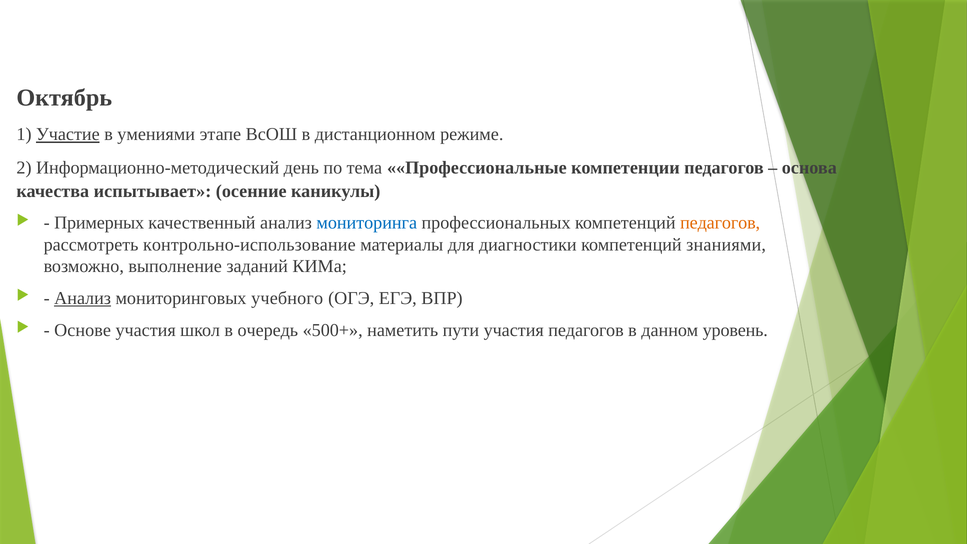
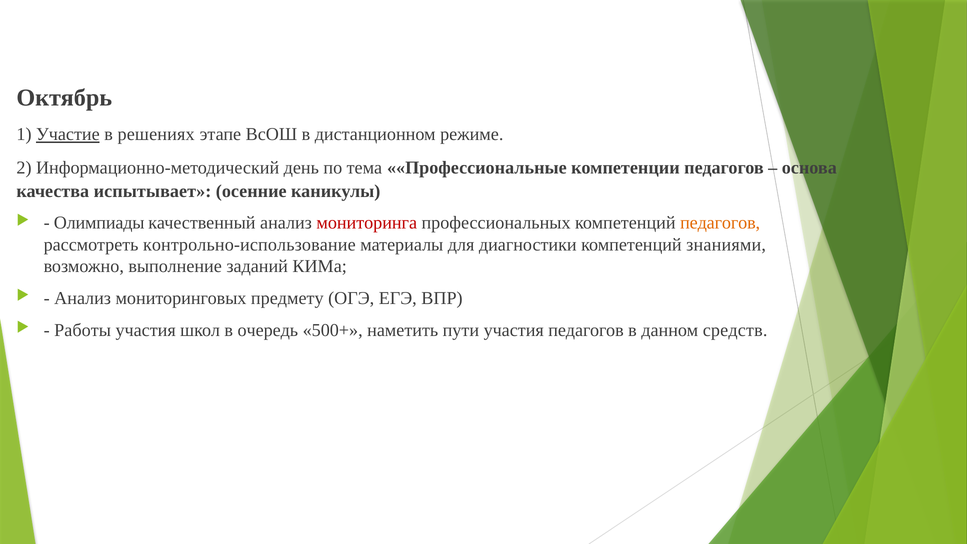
умениями: умениями -> решениях (156, 134)
Примерных: Примерных -> Олимпиады (99, 223)
мониторинга colour: blue -> red (367, 223)
Анализ underline: present -> none (83, 298)
учебного: учебного -> предмету (287, 298)
Основе: Основе -> Работы (83, 330)
уровень: уровень -> средств (735, 330)
